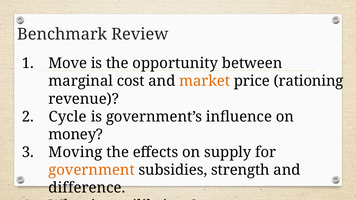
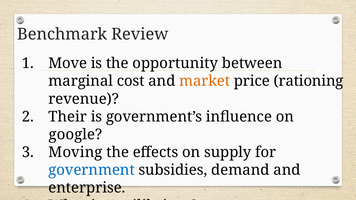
Cycle: Cycle -> Their (68, 117)
money: money -> google (76, 135)
government colour: orange -> blue (92, 170)
strength: strength -> demand (240, 170)
difference: difference -> enterprise (87, 188)
